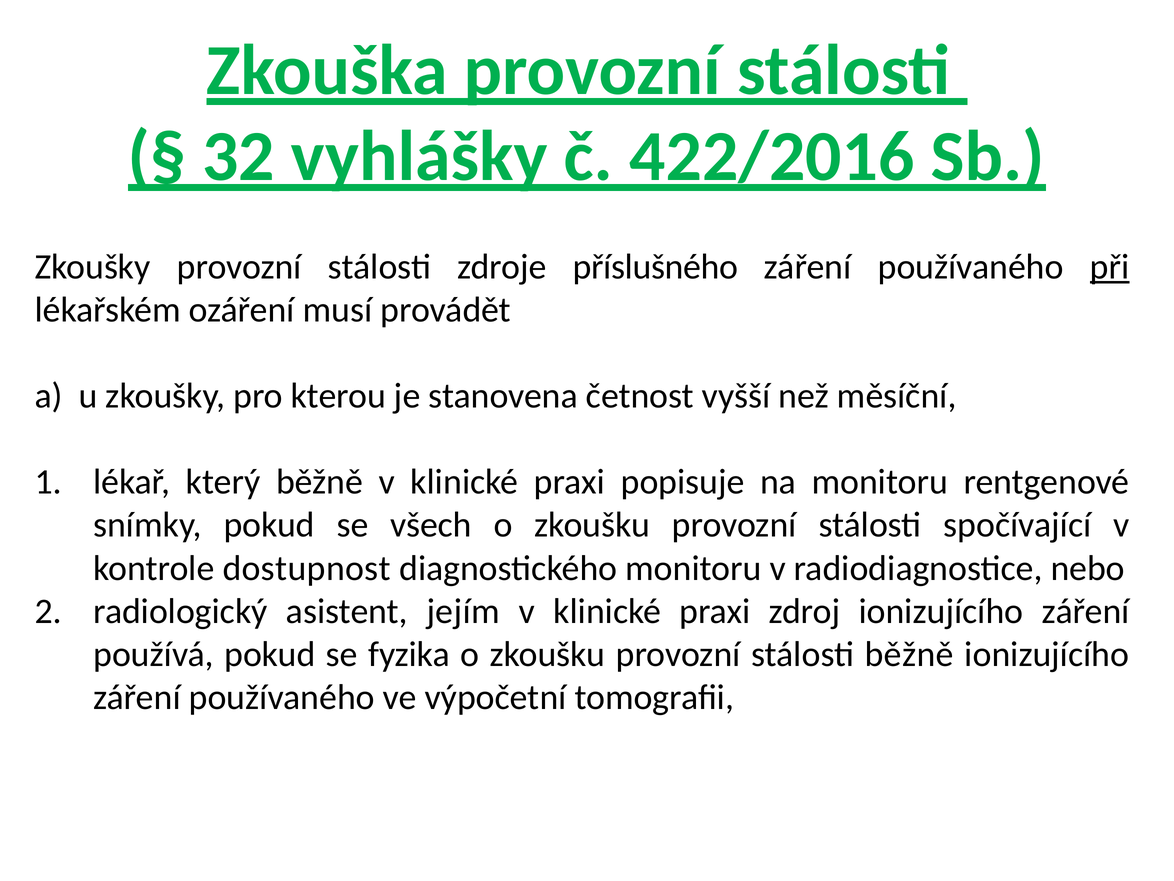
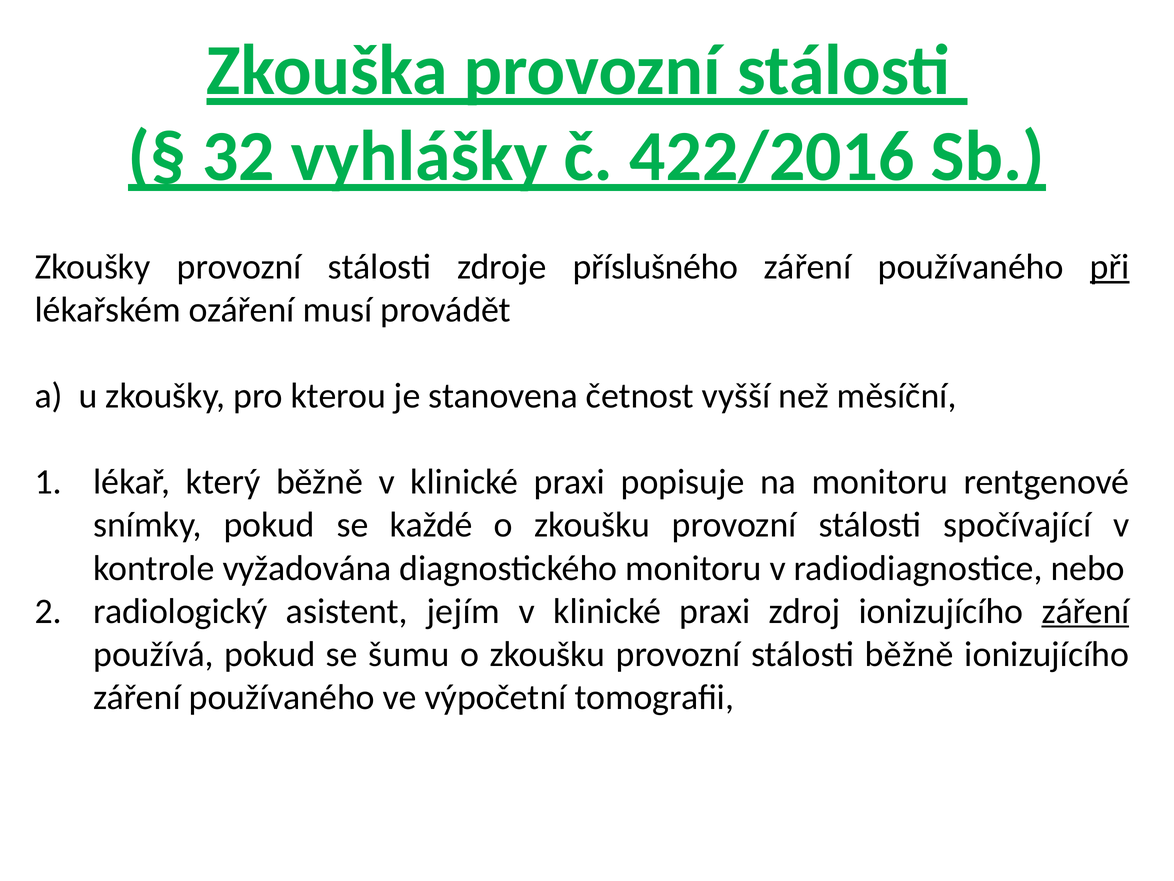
všech: všech -> každé (431, 525)
dostupnost: dostupnost -> vyžadována (307, 568)
záření underline: none -> present (1086, 611)
fyzika: fyzika -> šumu (409, 654)
